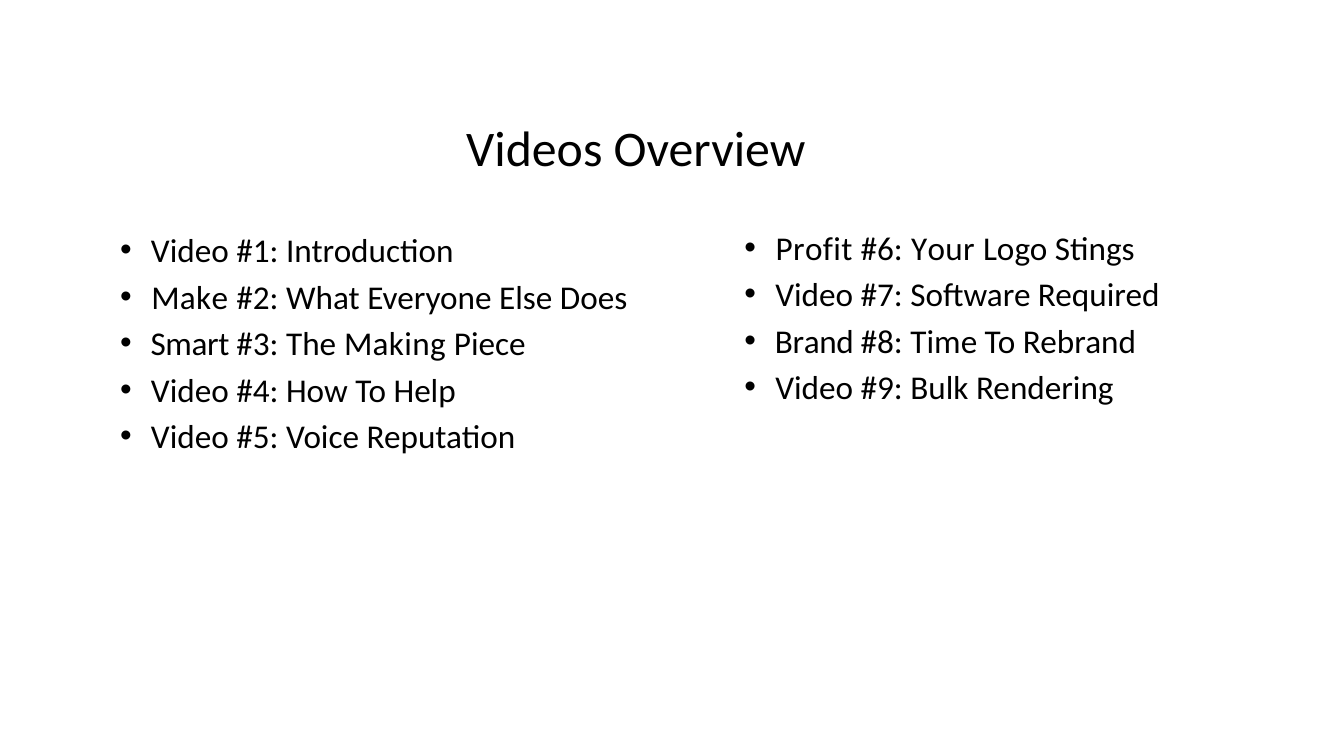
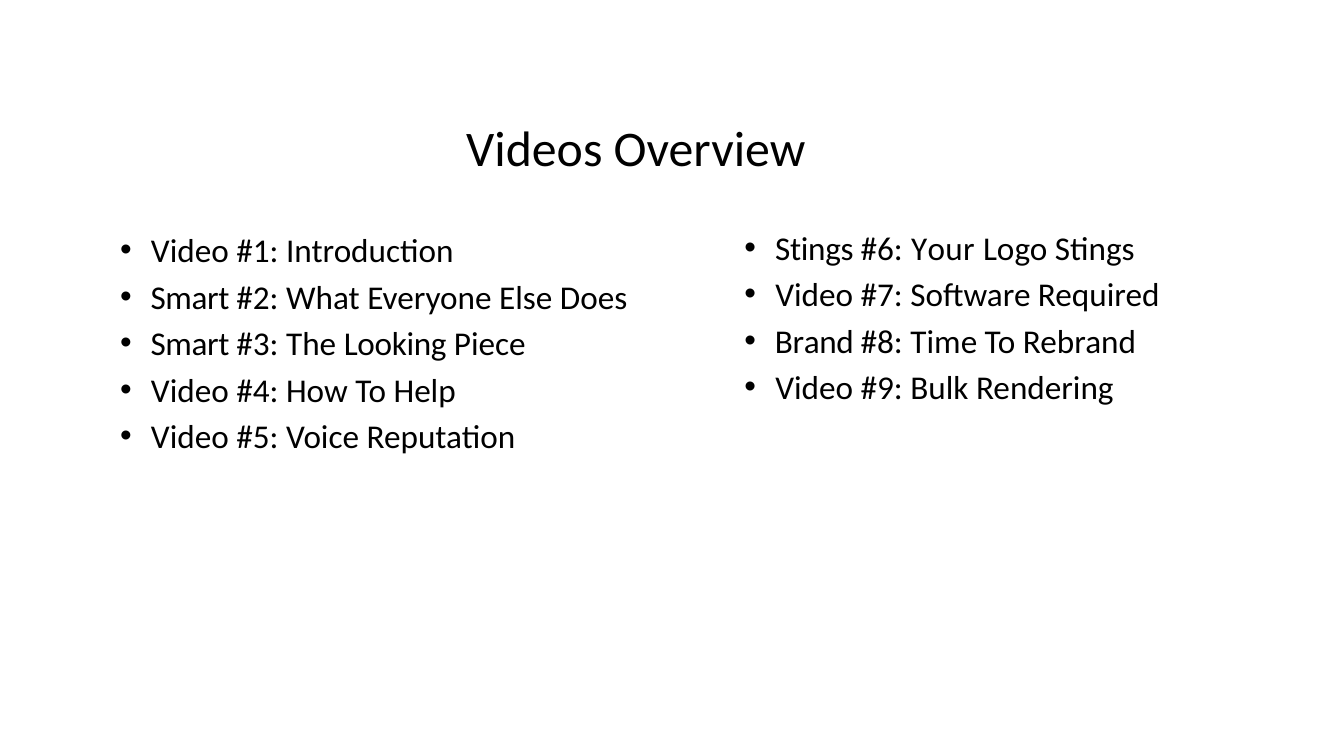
Profit: Profit -> Stings (814, 249)
Make: Make -> Smart (190, 298)
Making: Making -> Looking (395, 345)
